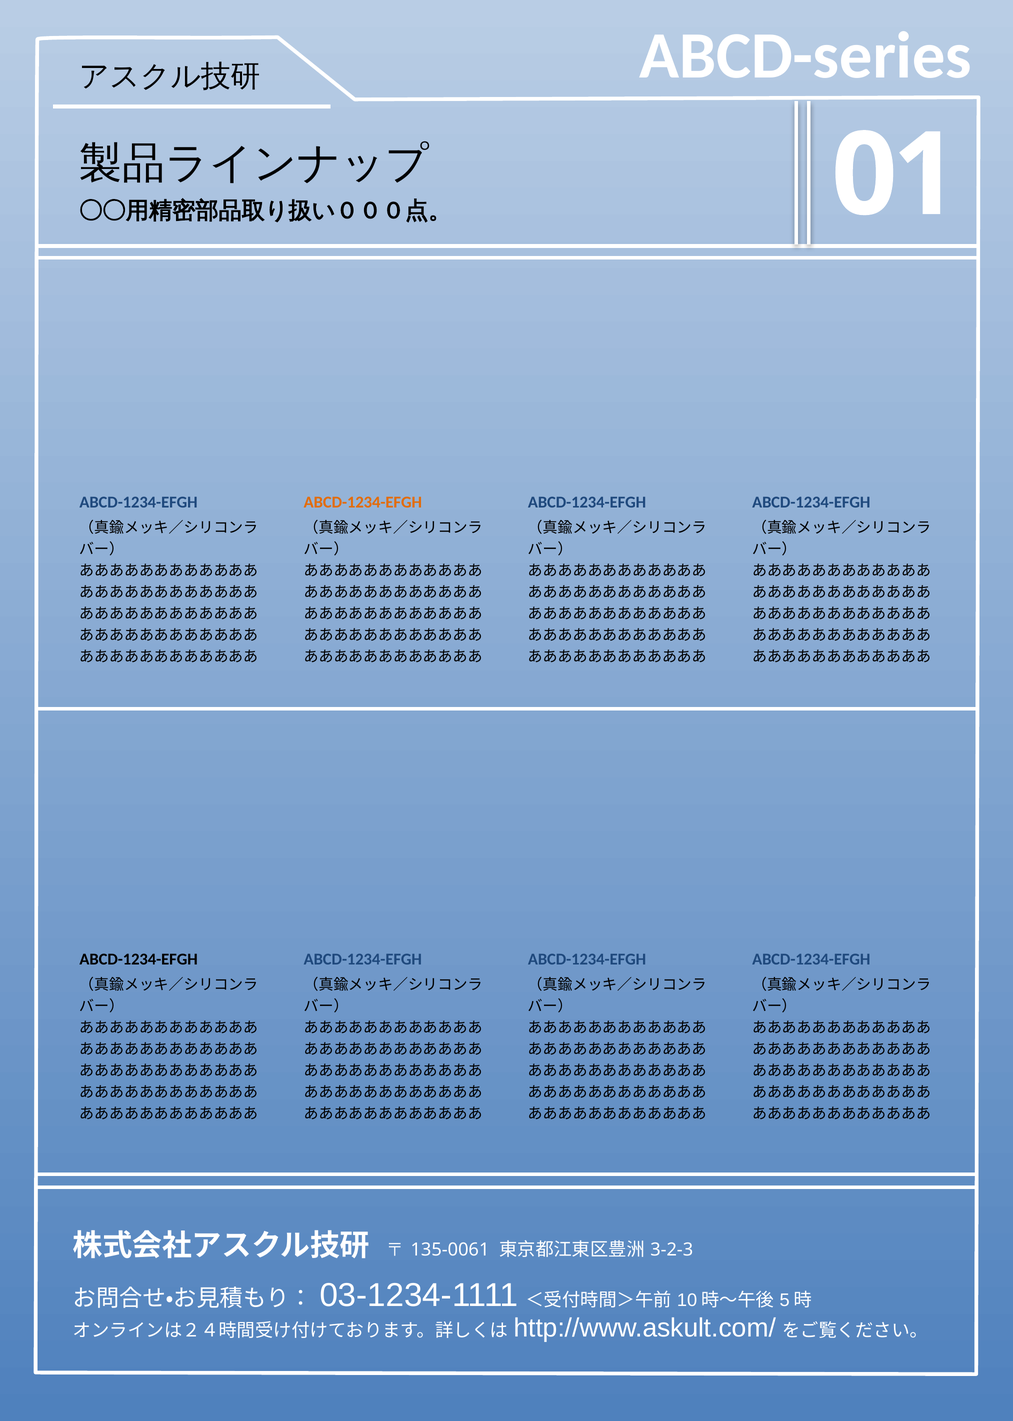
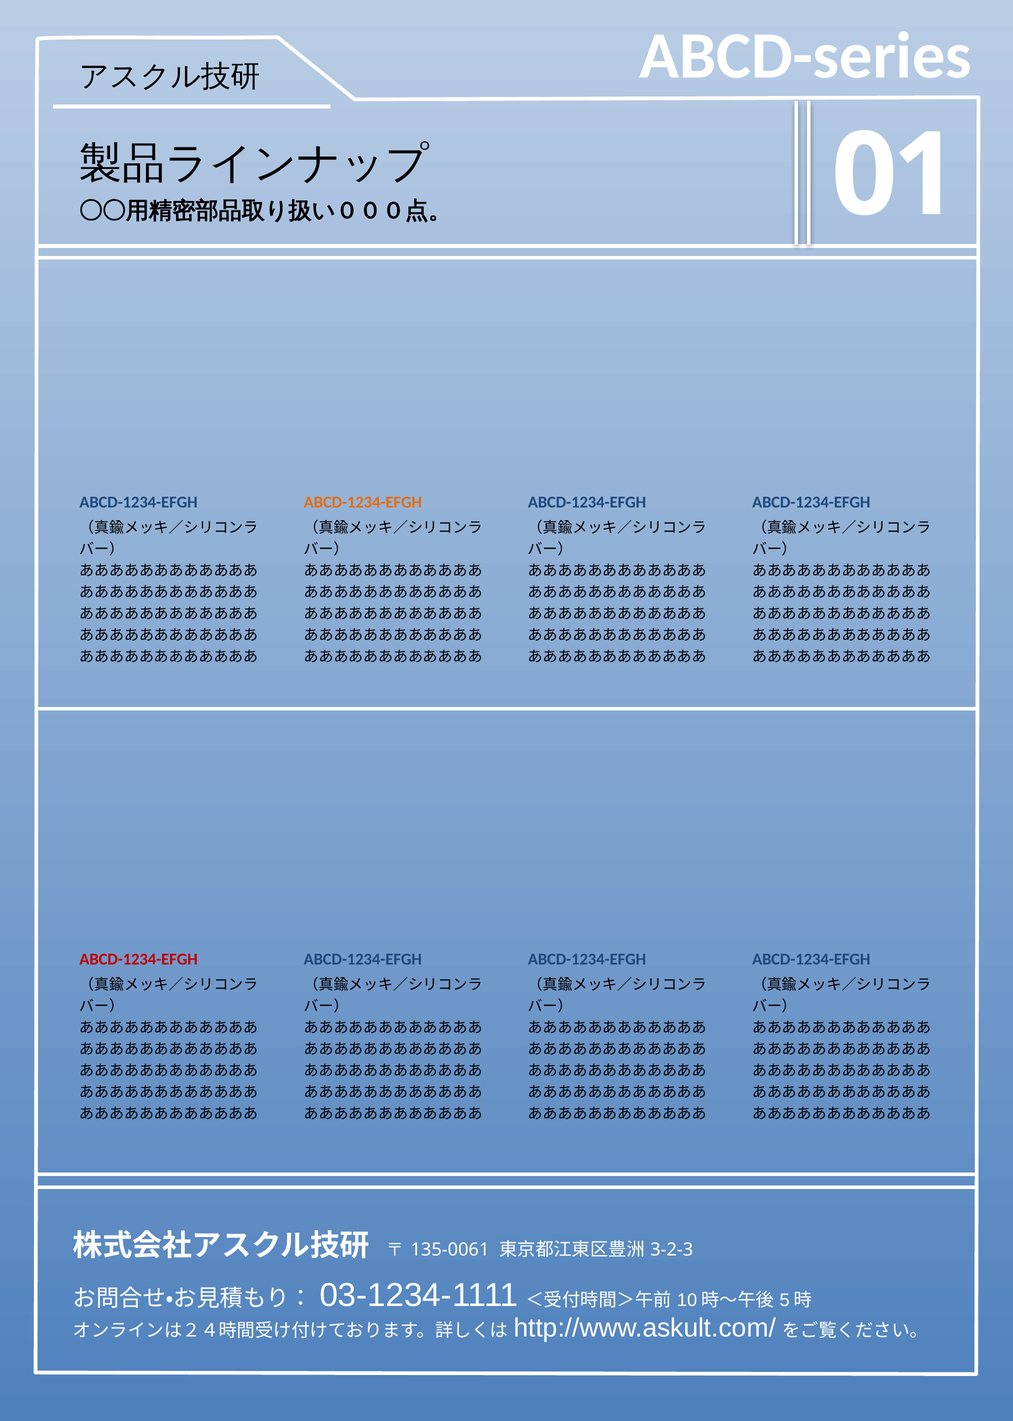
ABCD-1234-EFGH colour: black -> red (139, 959)
